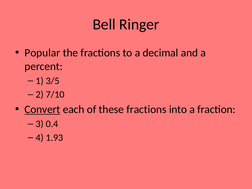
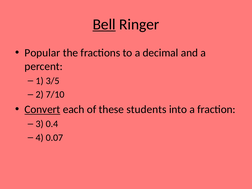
Bell underline: none -> present (104, 24)
these fractions: fractions -> students (146, 109)
1.93: 1.93 -> 0.07 (54, 138)
